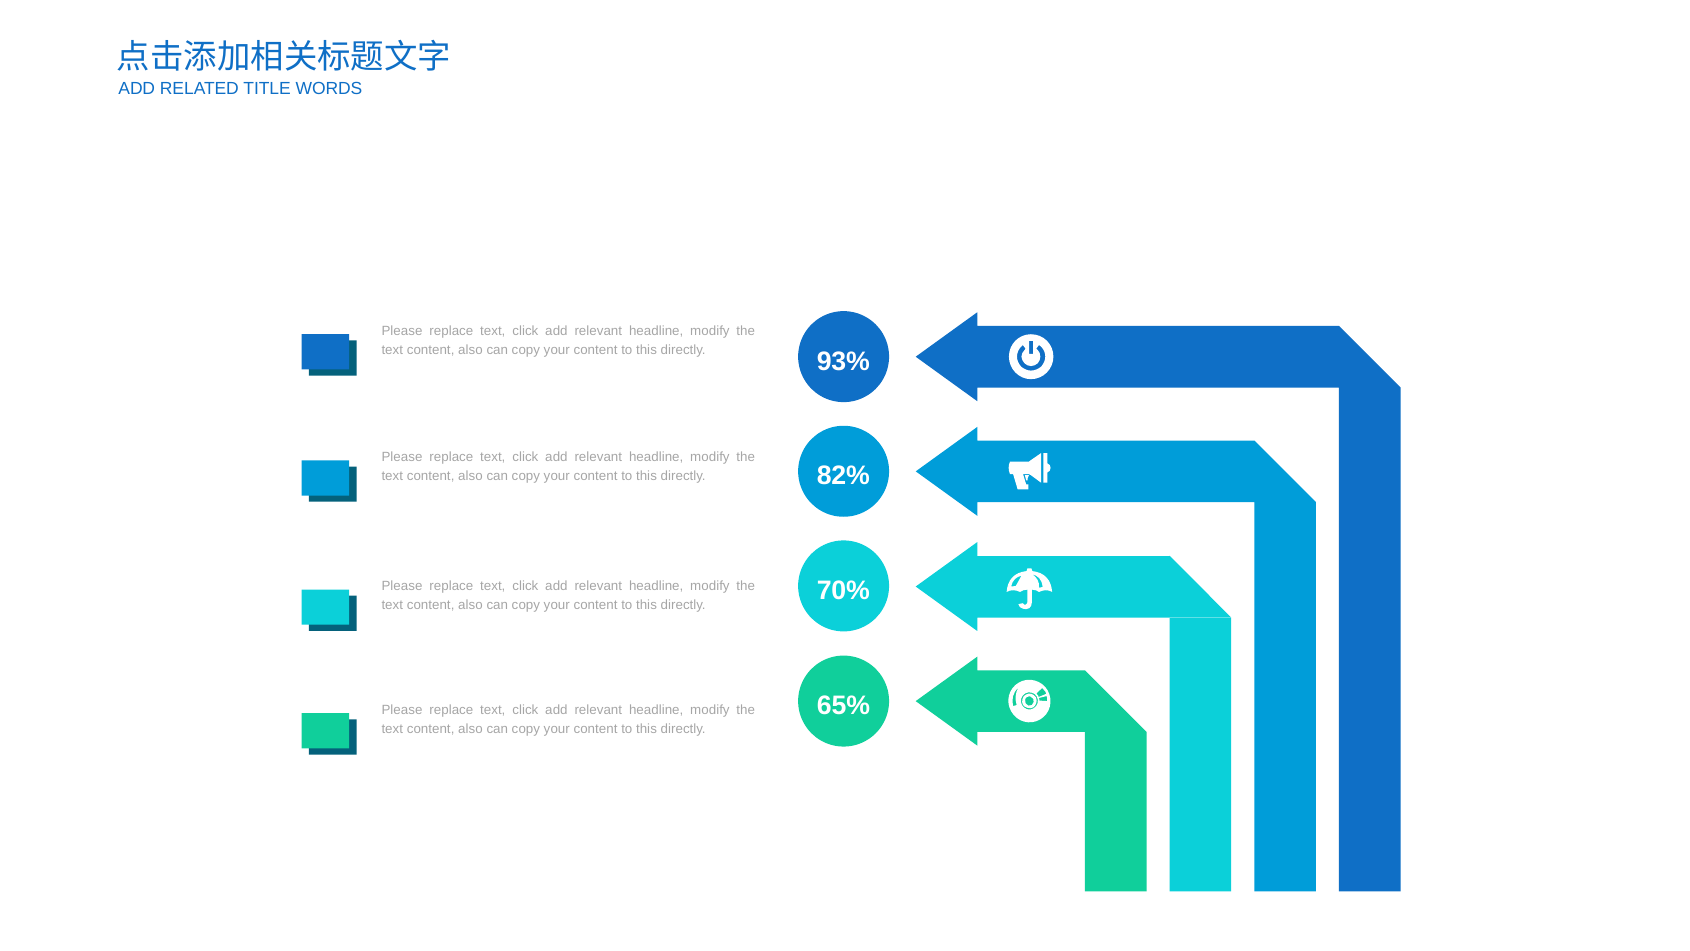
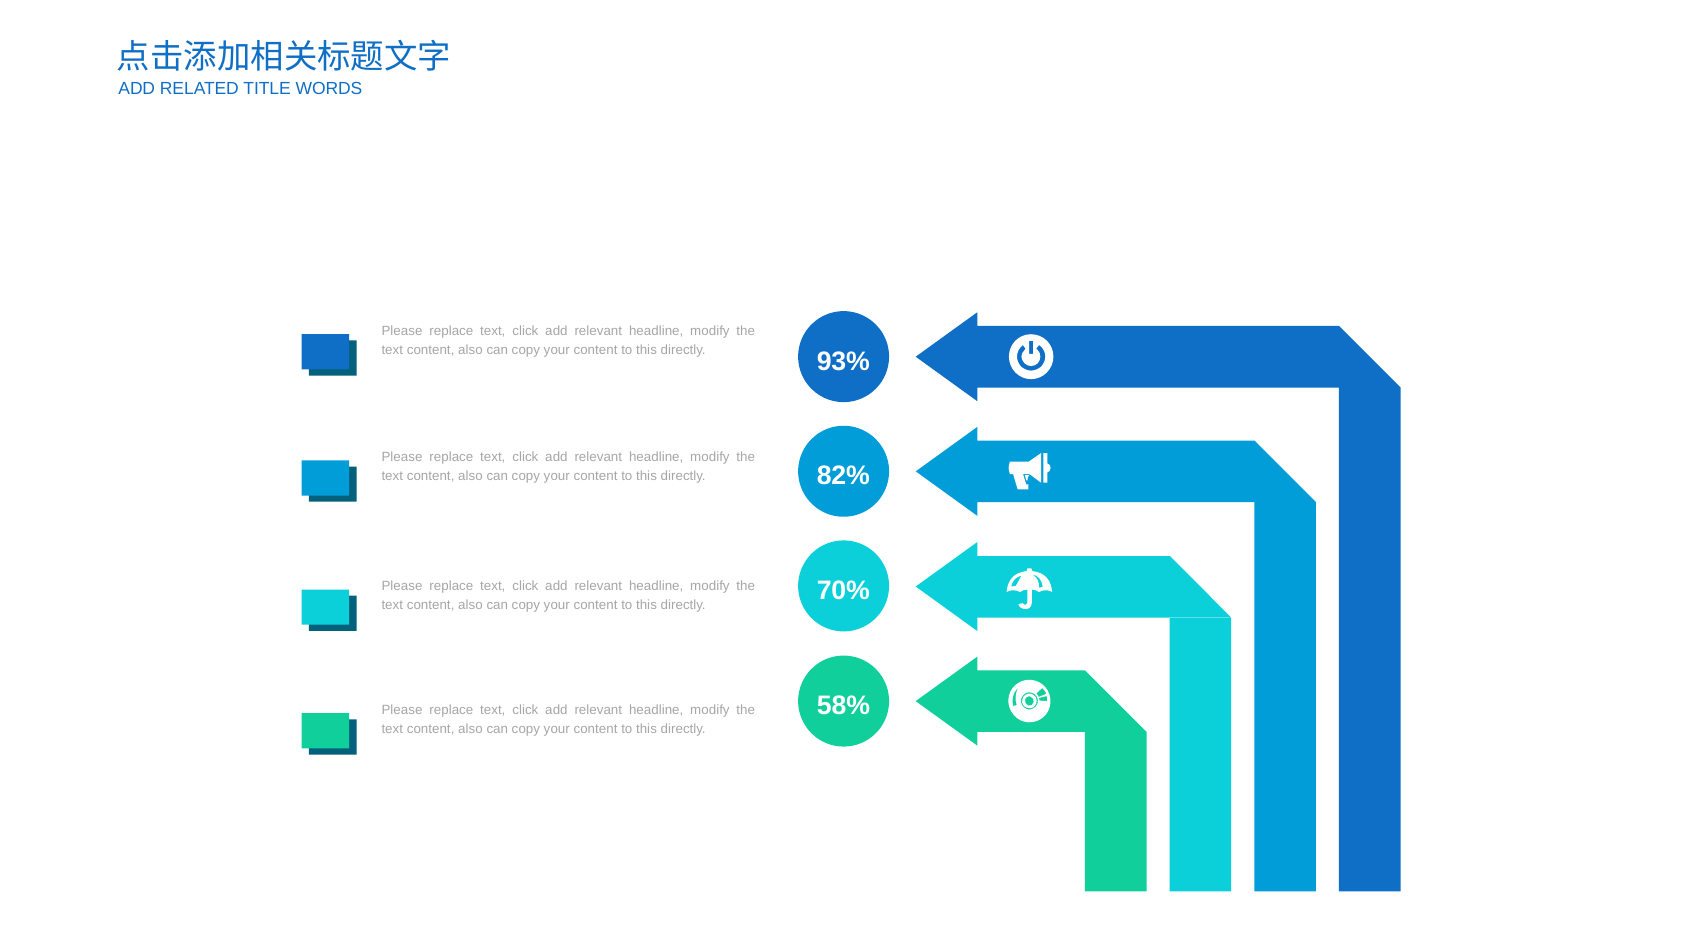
65%: 65% -> 58% (843, 706)
